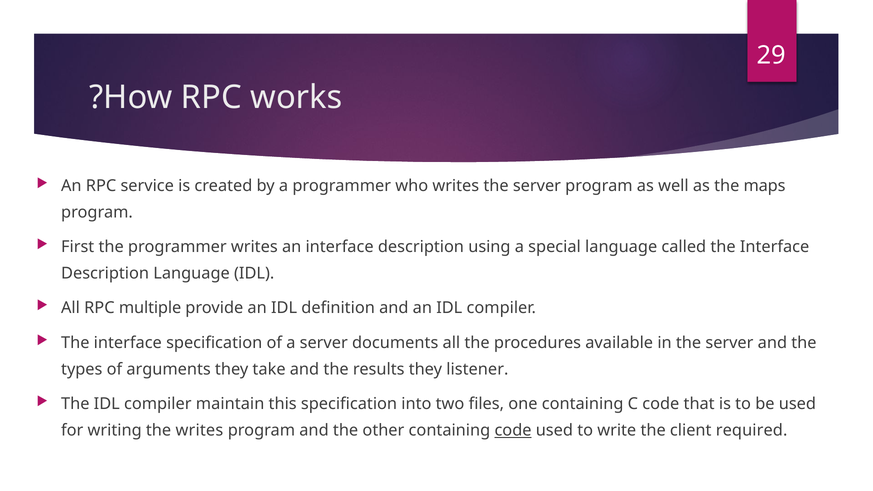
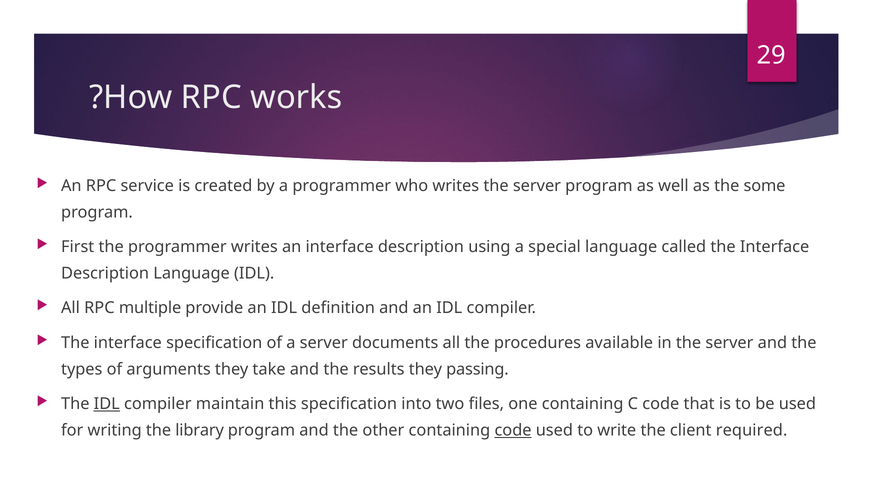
maps: maps -> some (765, 186)
listener: listener -> passing (477, 369)
IDL underline: none -> present (107, 404)
the writes: writes -> library (200, 430)
